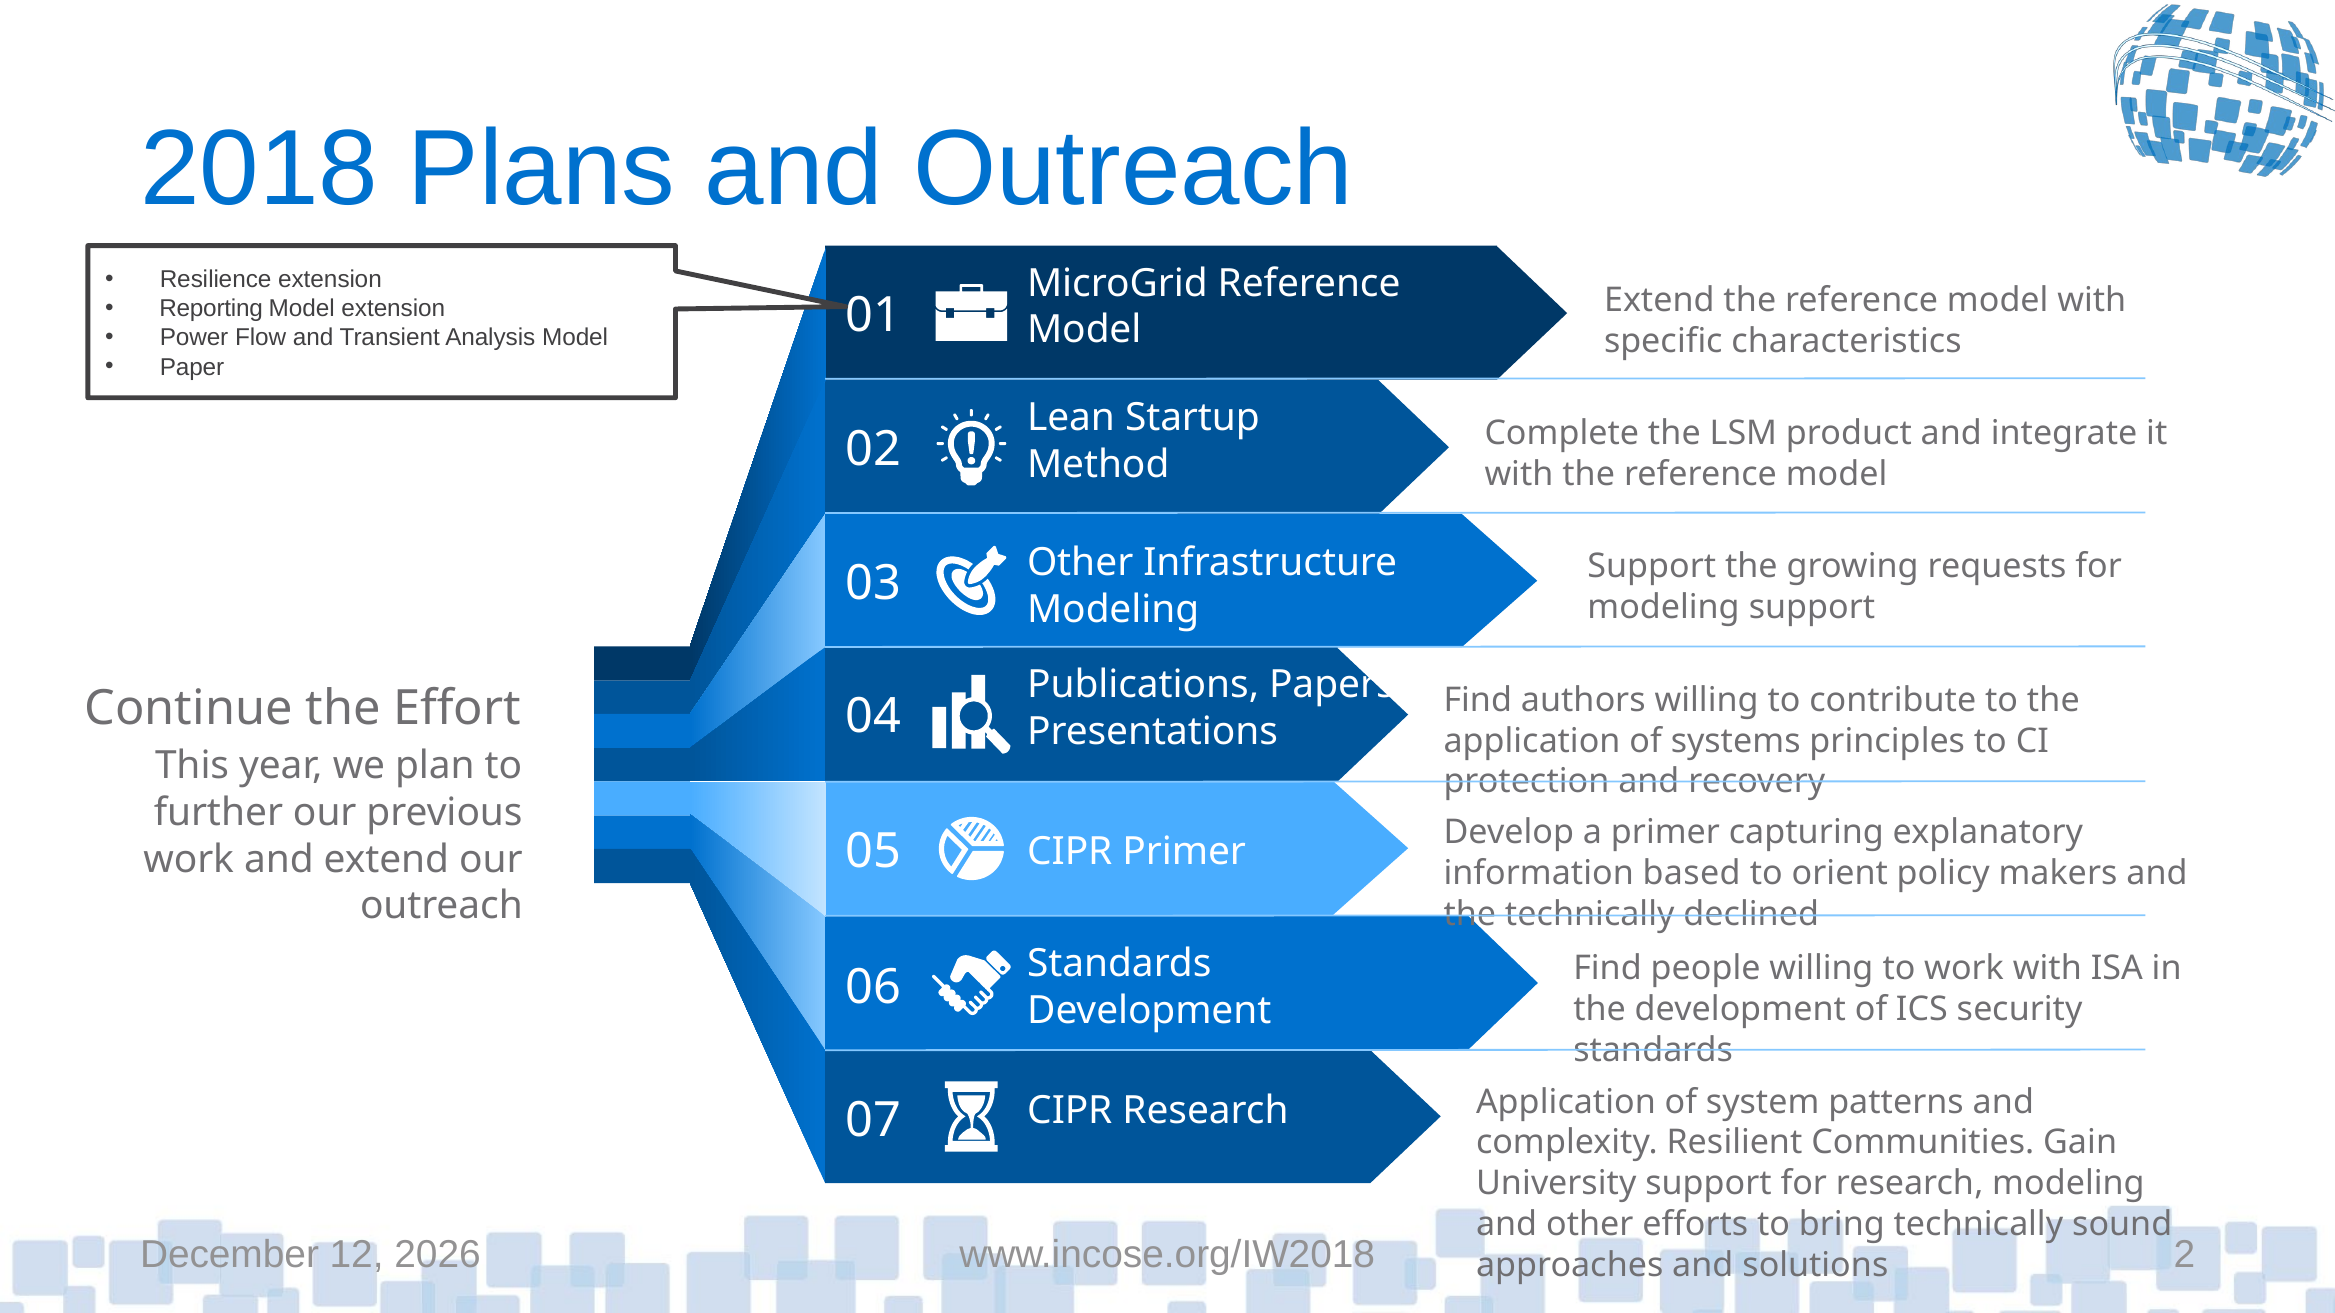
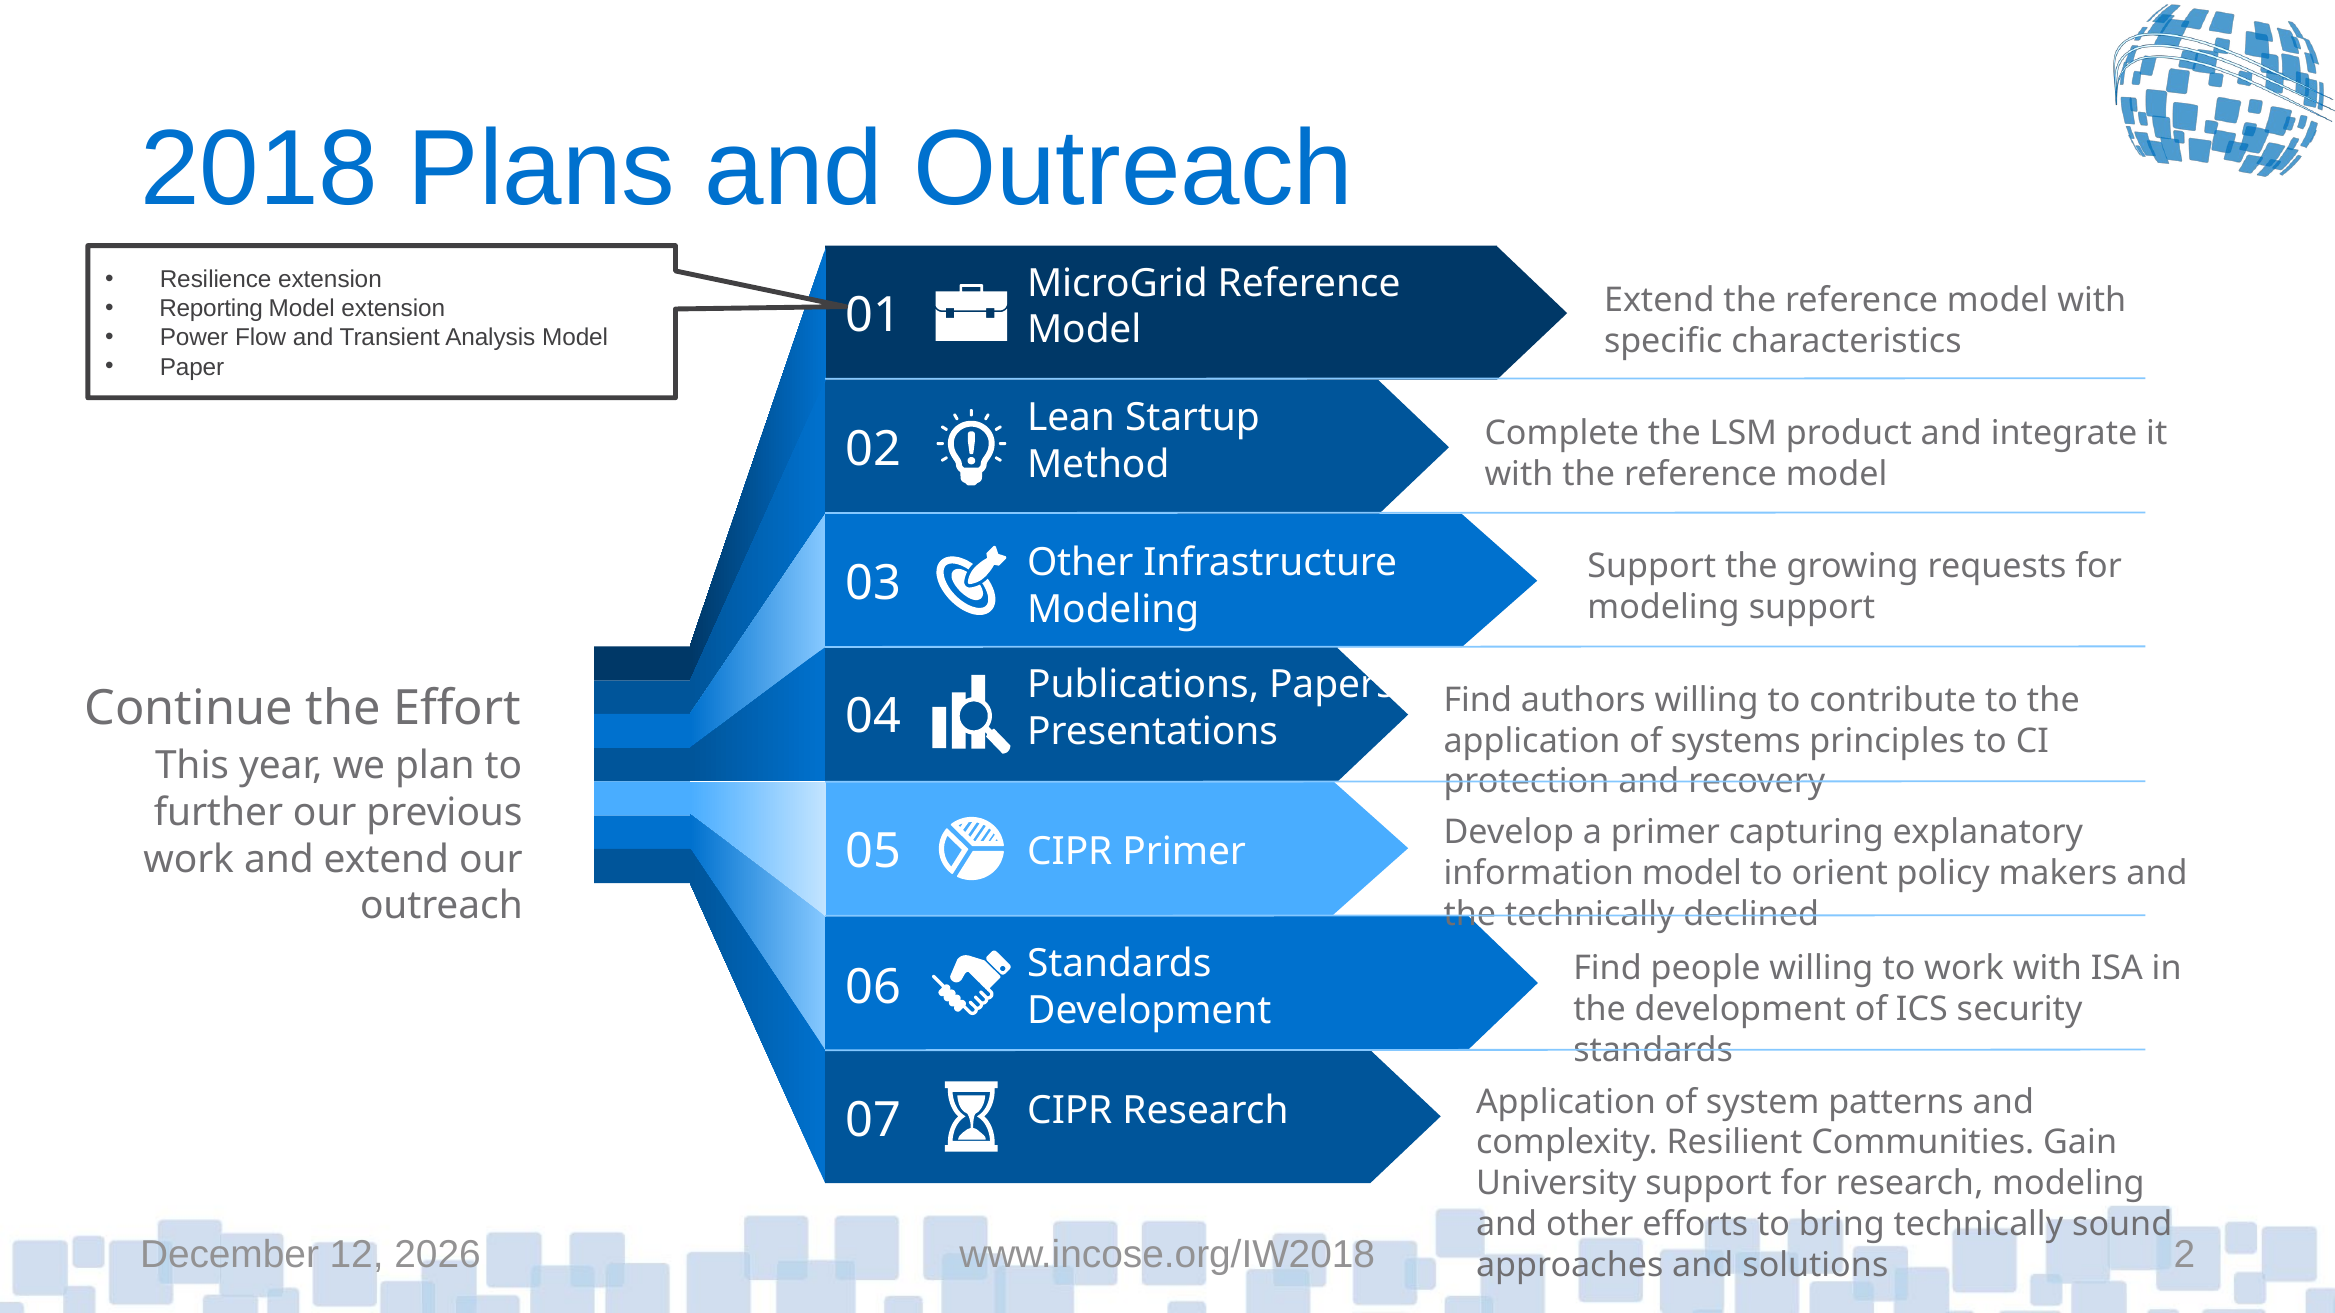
information based: based -> model (1692, 874)
